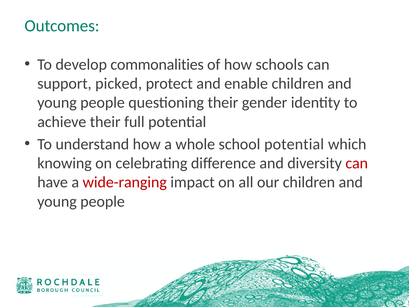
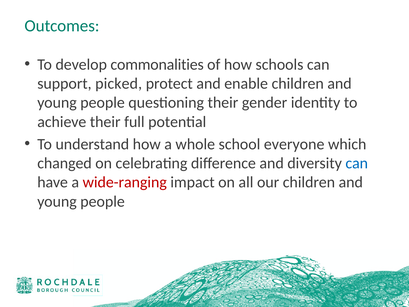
school potential: potential -> everyone (294, 144)
knowing: knowing -> changed (65, 163)
can colour: red -> blue (357, 163)
